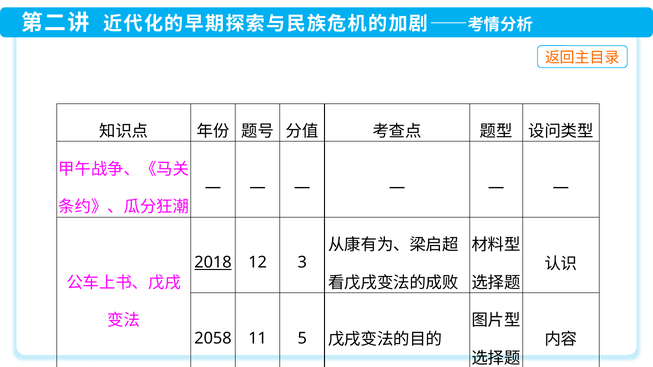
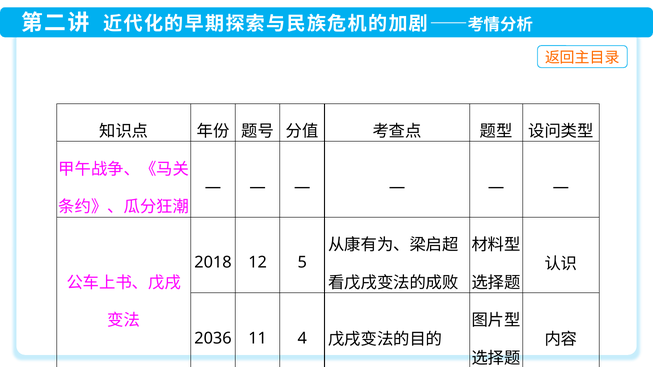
2018 underline: present -> none (213, 263)
3: 3 -> 5 (302, 263)
2058: 2058 -> 2036 (213, 339)
5: 5 -> 4 (302, 339)
